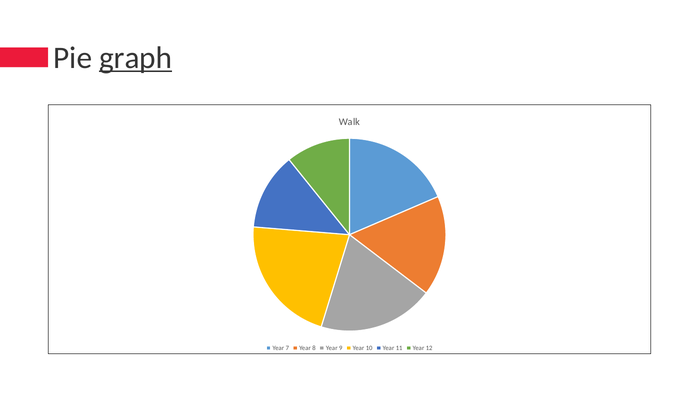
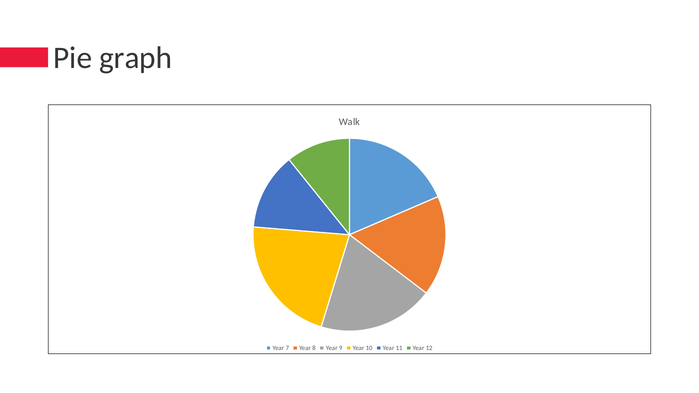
graph underline: present -> none (136, 58)
